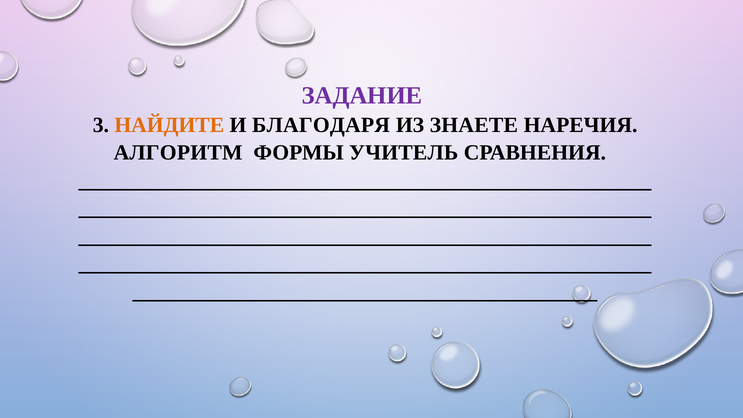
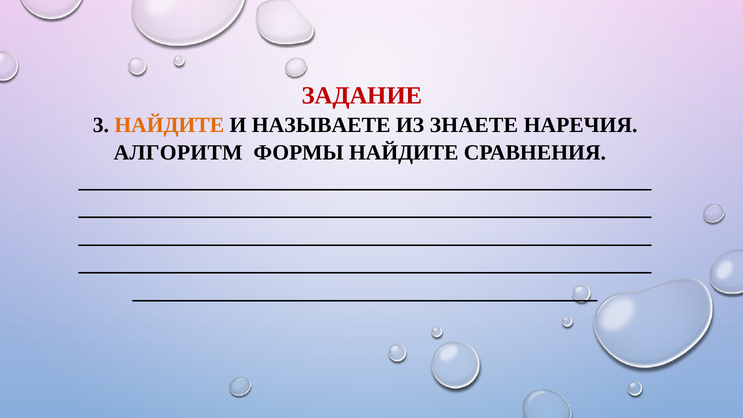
ЗАДАНИЕ colour: purple -> red (362, 96)
БЛАГОДАРЯ: БЛАГОДАРЯ -> НАЗЫВАЕТЕ (321, 125)
ФОРМЫ УЧИТЕЛЬ: УЧИТЕЛЬ -> НАЙДИТЕ (404, 153)
